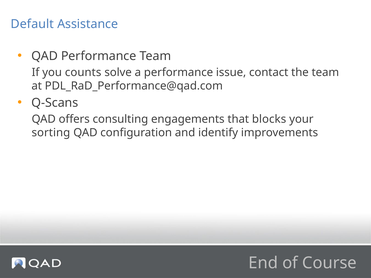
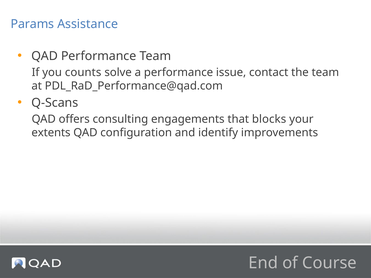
Default: Default -> Params (32, 24)
sorting: sorting -> extents (51, 133)
